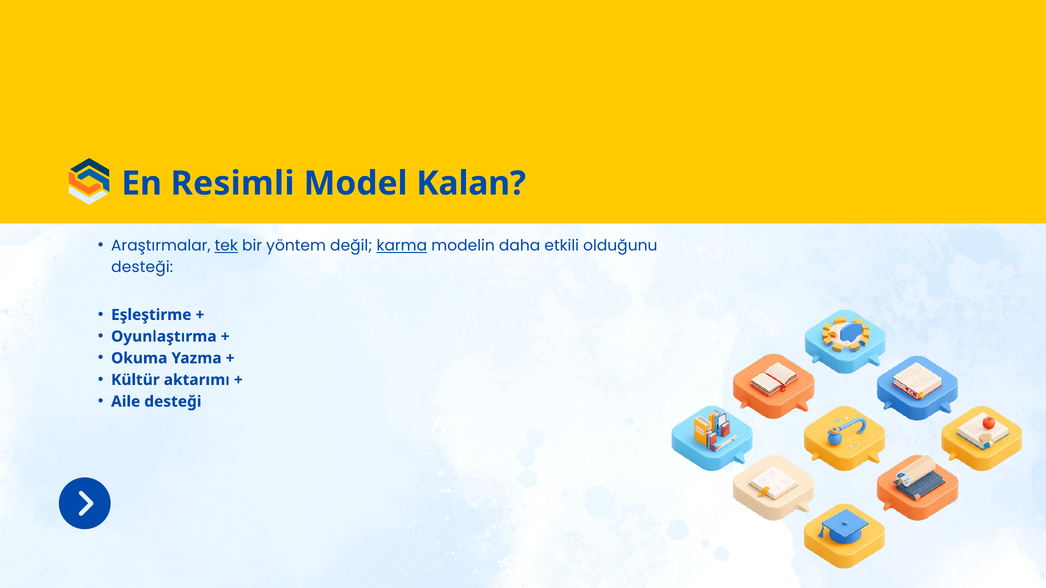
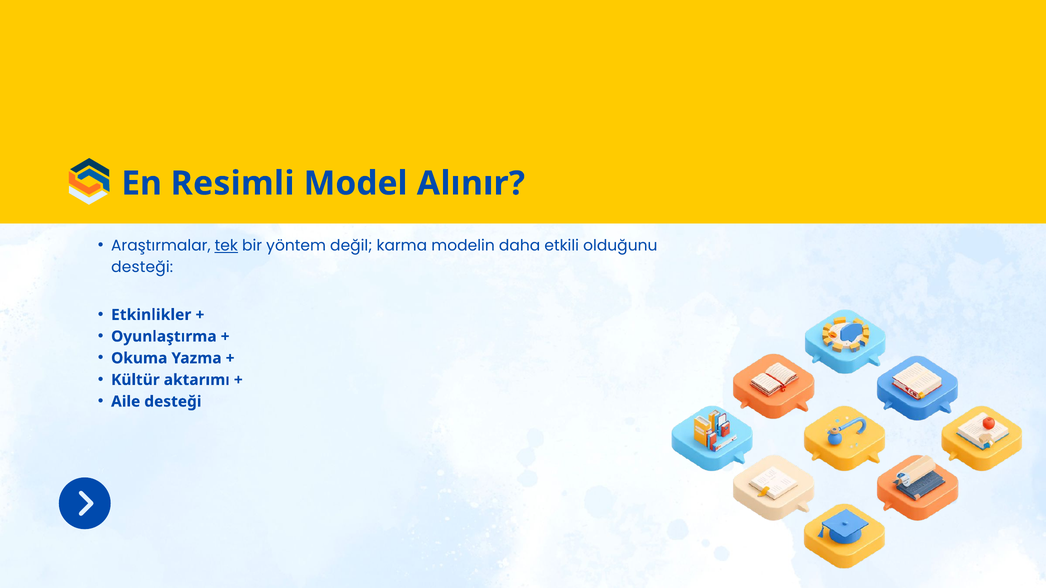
Kalan: Kalan -> Alınır (471, 184)
karma underline: present -> none (402, 246)
Eşleştirme: Eşleştirme -> Etkinlikler (151, 315)
